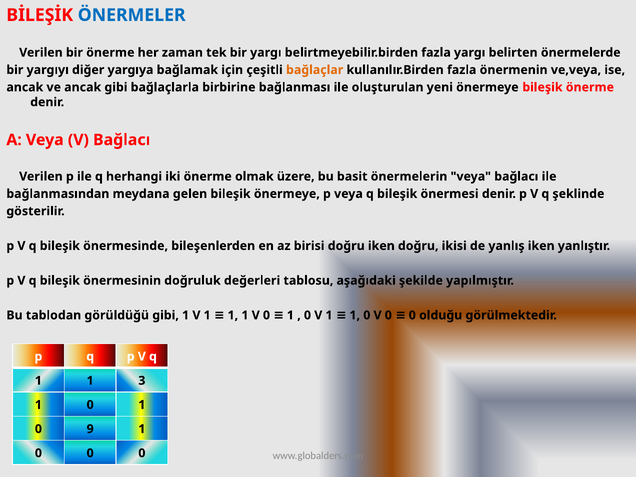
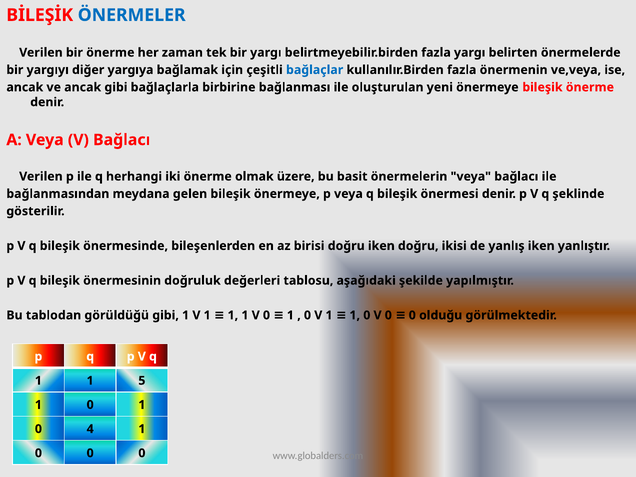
bağlaçlar colour: orange -> blue (315, 70)
3: 3 -> 5 (142, 381)
9: 9 -> 4 (90, 429)
